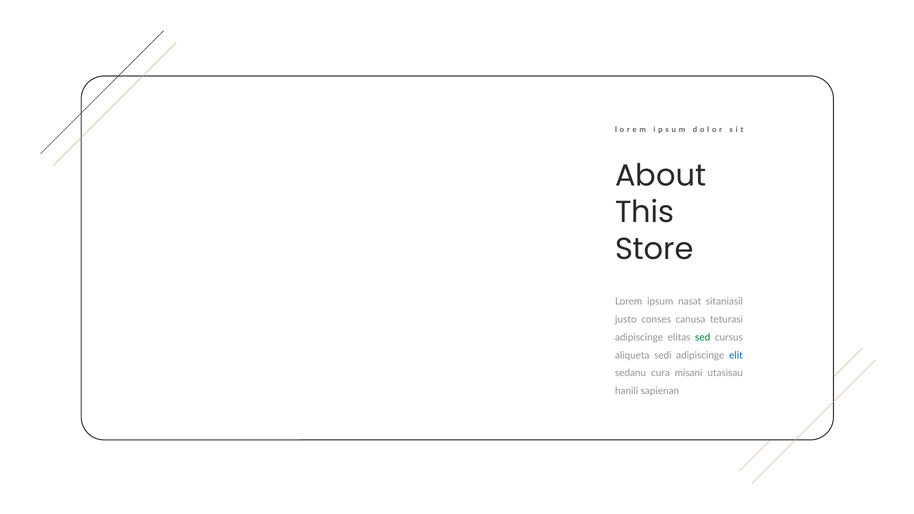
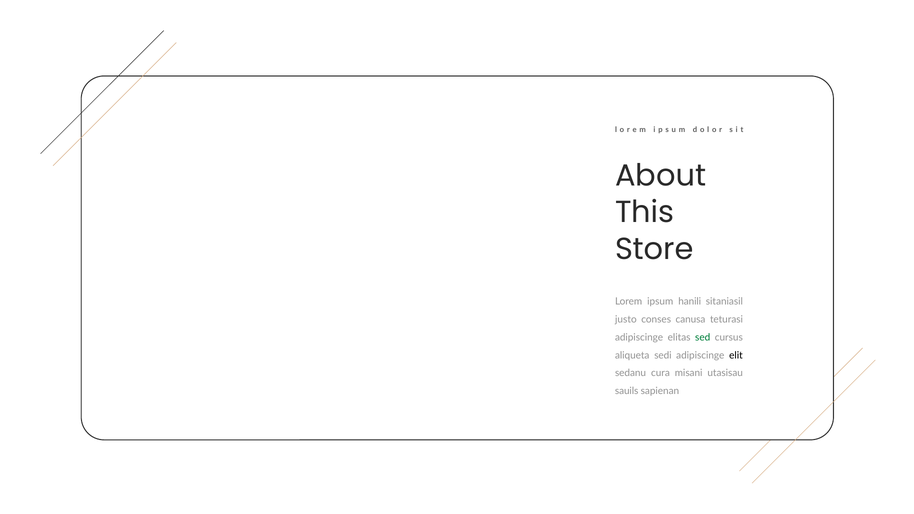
nasat: nasat -> hanili (690, 301)
elit colour: blue -> black (736, 355)
hanili: hanili -> sauils (627, 391)
